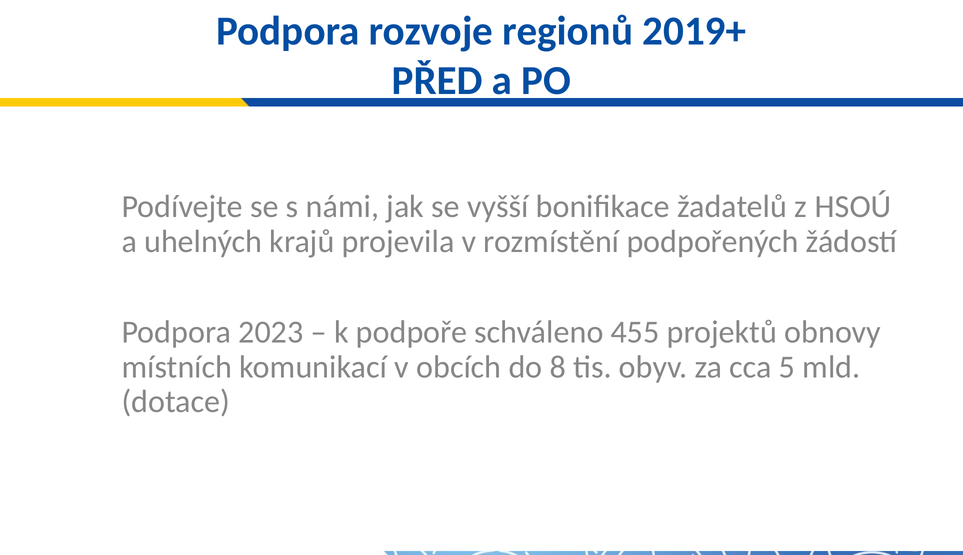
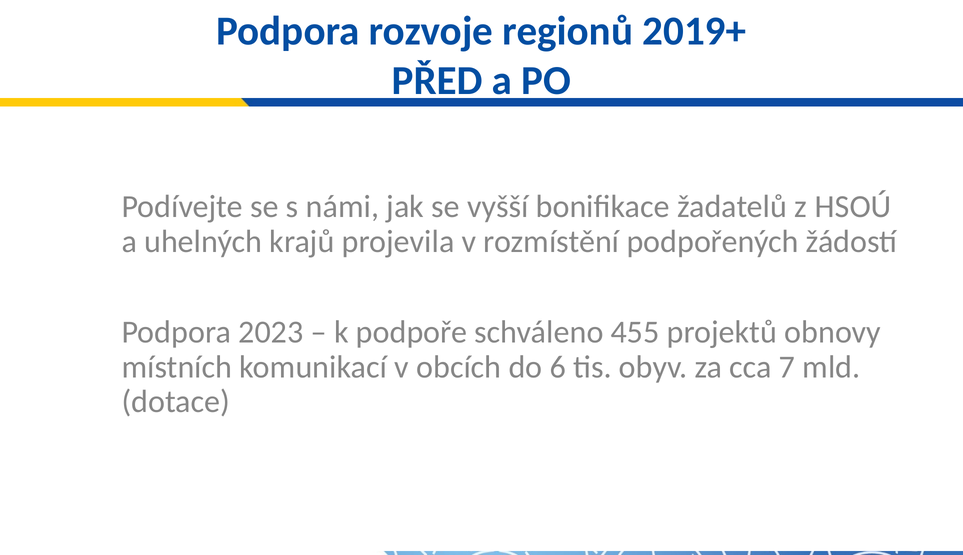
8: 8 -> 6 (558, 367)
5: 5 -> 7 (787, 367)
